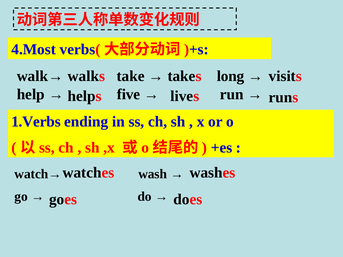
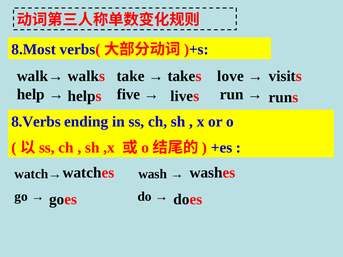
4.Most: 4.Most -> 8.Most (34, 49)
long: long -> love (230, 76)
1.Verbs: 1.Verbs -> 8.Verbs (36, 122)
